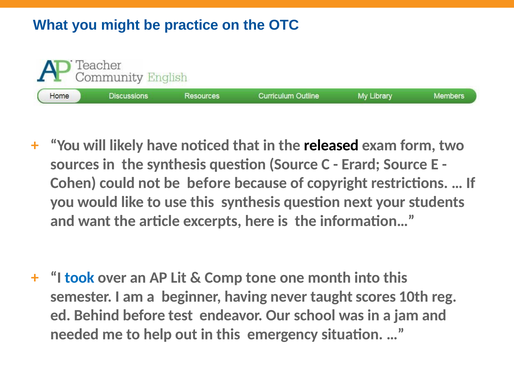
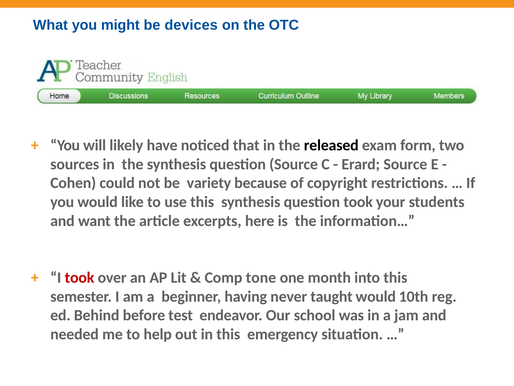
practice: practice -> devices (191, 25)
be before: before -> variety (209, 183)
question next: next -> took (358, 202)
took colour: blue -> red (80, 277)
taught scores: scores -> would (376, 296)
